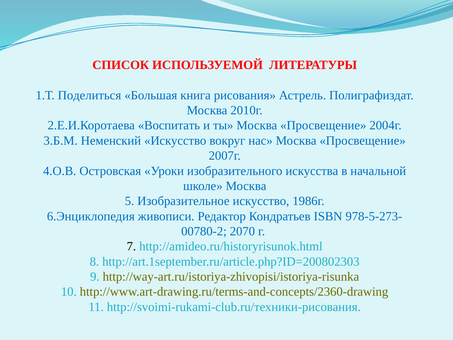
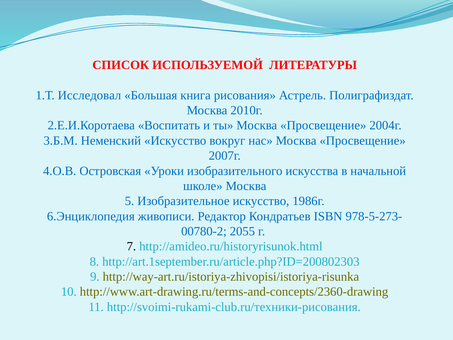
Поделиться: Поделиться -> Исследовал (89, 95)
2070: 2070 -> 2055 (242, 231)
